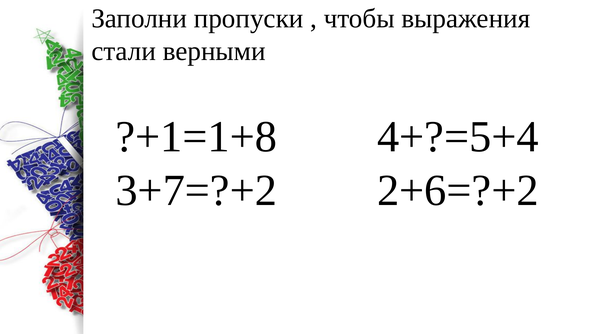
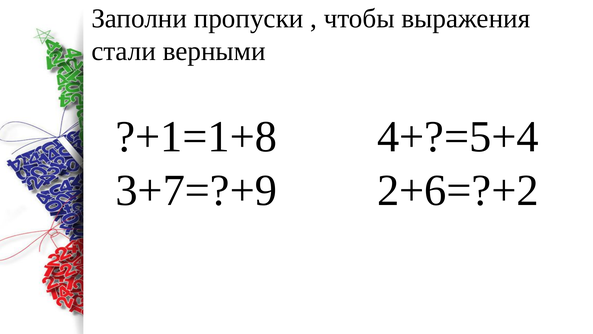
3+7=?+2: 3+7=?+2 -> 3+7=?+9 (196, 190)
